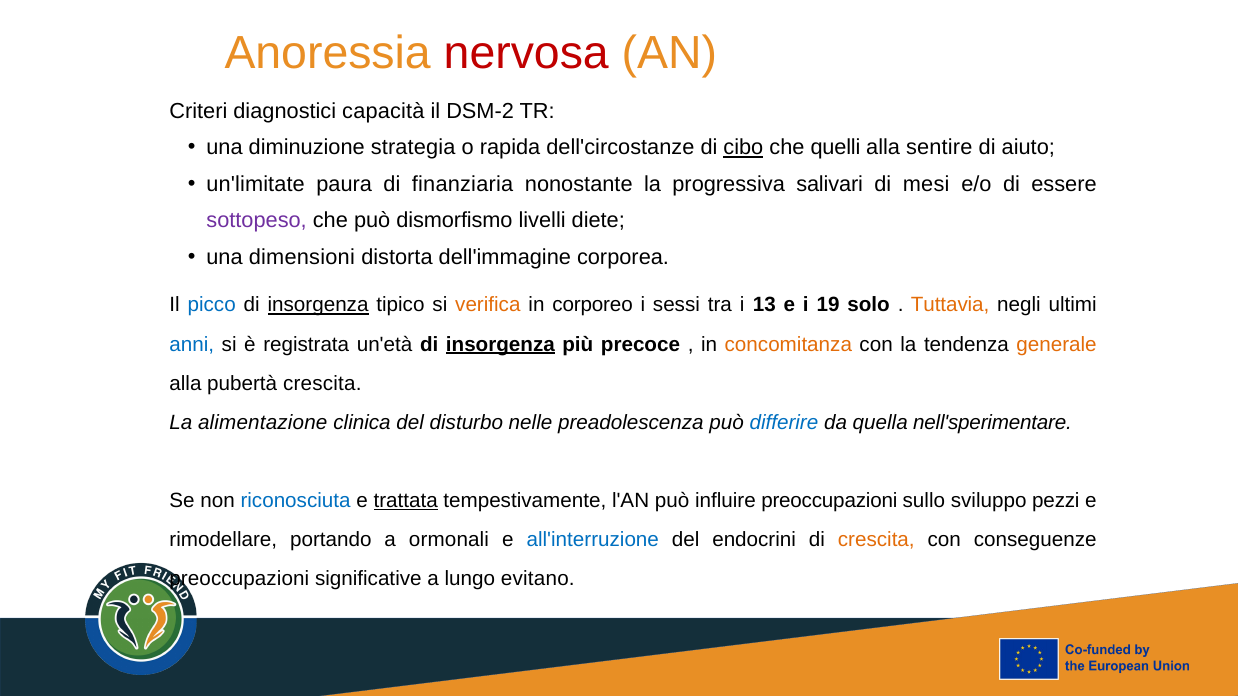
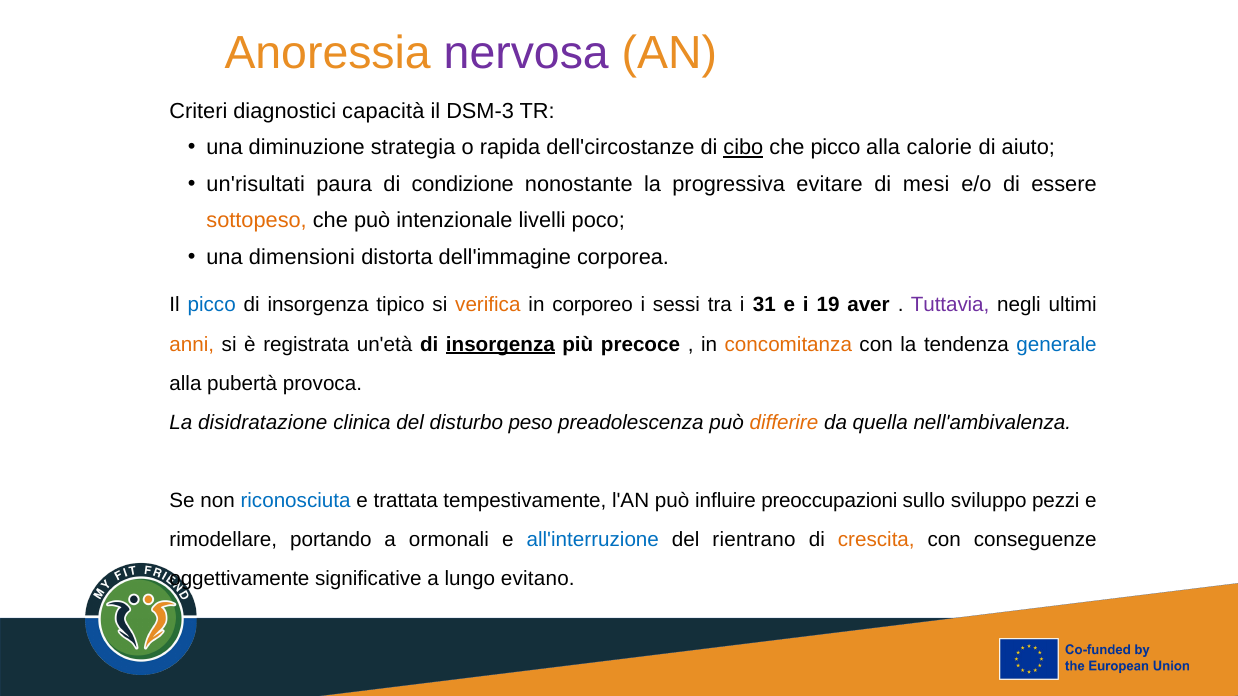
nervosa colour: red -> purple (526, 53)
DSM-2: DSM-2 -> DSM-3 (480, 111)
che quelli: quelli -> picco (835, 148)
sentire: sentire -> calorie (939, 148)
un'limitate: un'limitate -> un'risultati (256, 184)
finanziaria: finanziaria -> condizione (463, 184)
salivari: salivari -> evitare (829, 184)
sottopeso colour: purple -> orange (257, 221)
dismorfismo: dismorfismo -> intenzionale (454, 221)
diete: diete -> poco (598, 221)
insorgenza underline: present -> none (318, 305)
13: 13 -> 31 (764, 305)
solo: solo -> aver (869, 305)
Tuttavia colour: orange -> purple (950, 305)
anni colour: blue -> orange (192, 344)
generale colour: orange -> blue (1057, 344)
pubertà crescita: crescita -> provoca (322, 383)
alimentazione: alimentazione -> disidratazione (263, 423)
nelle: nelle -> peso (531, 423)
differire colour: blue -> orange (784, 423)
nell'sperimentare: nell'sperimentare -> nell'ambivalenza (992, 423)
trattata underline: present -> none (406, 501)
endocrini: endocrini -> rientrano (754, 540)
preoccupazioni: preoccupazioni -> oggettivamente (239, 579)
